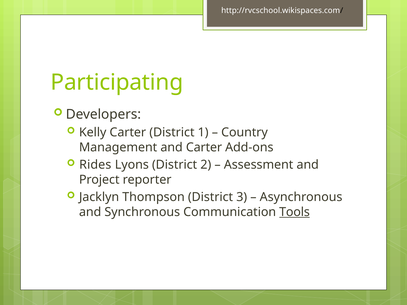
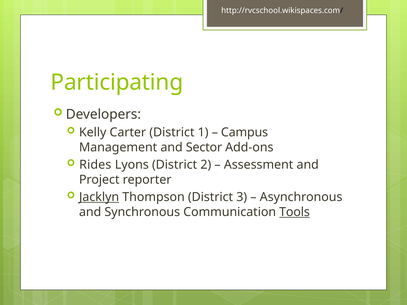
Country: Country -> Campus (245, 133)
and Carter: Carter -> Sector (204, 147)
Jacklyn underline: none -> present (99, 197)
